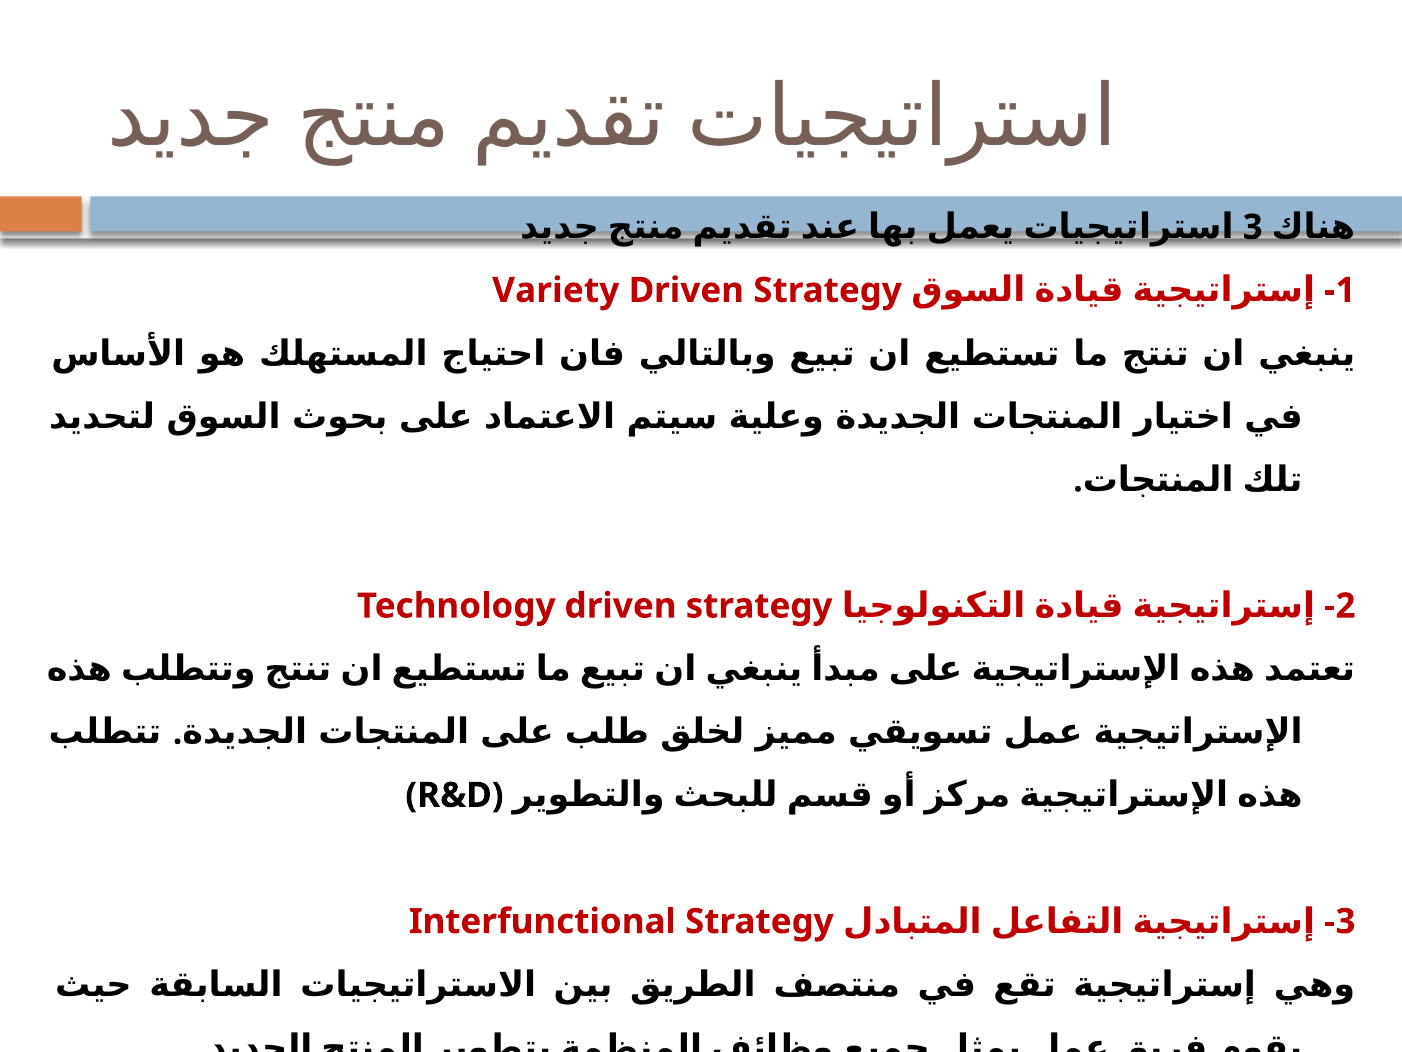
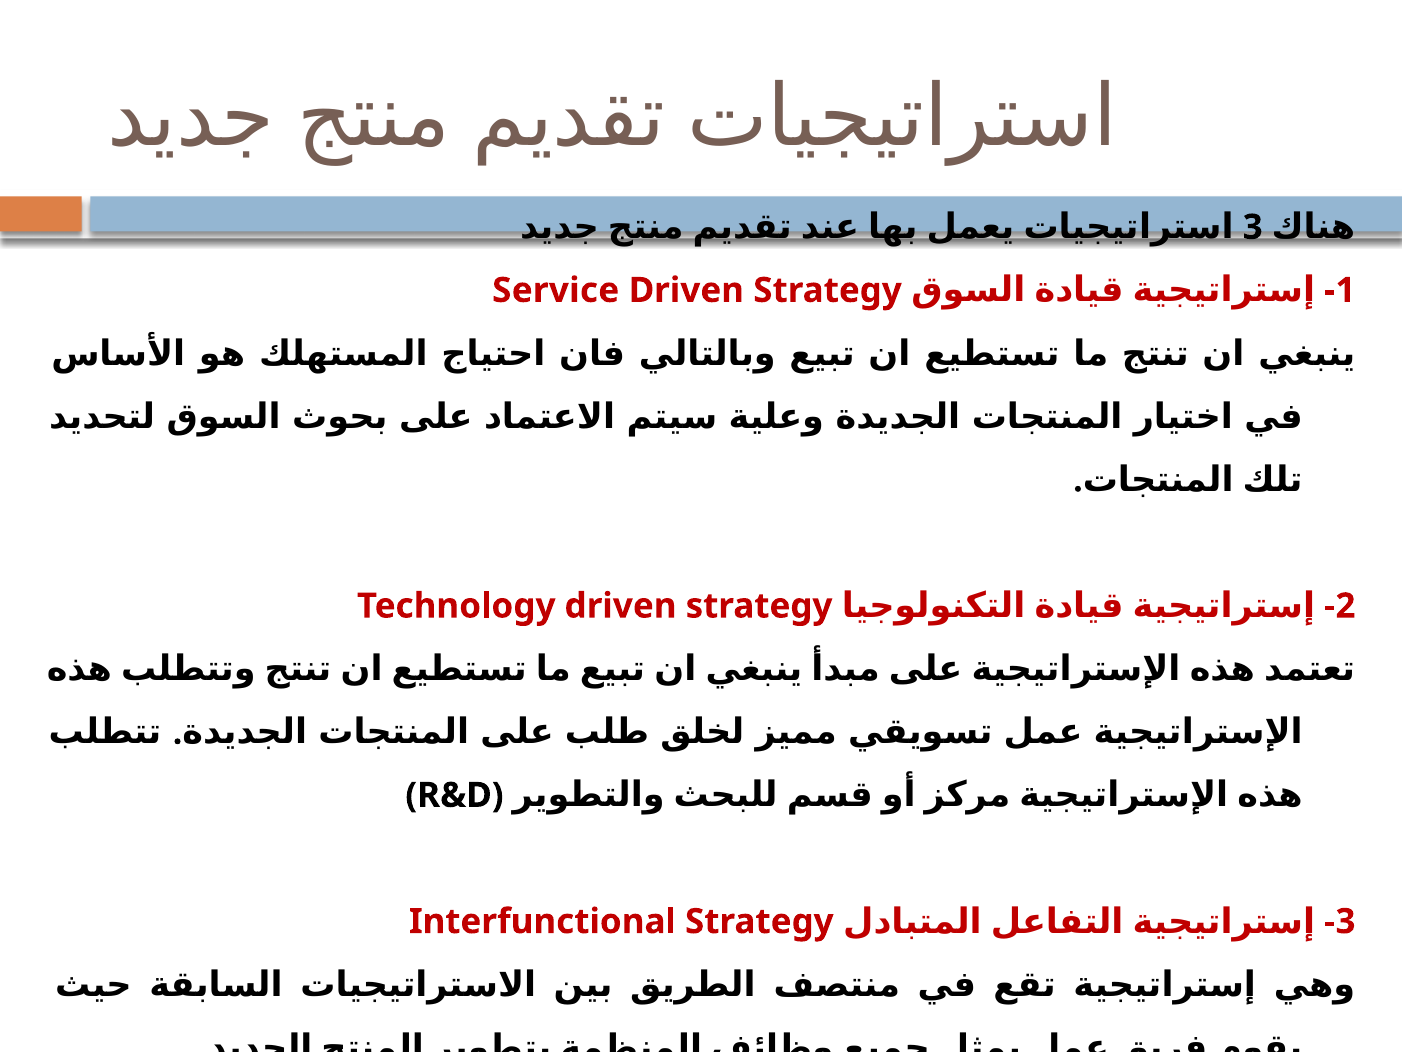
Variety: Variety -> Service (556, 290)
